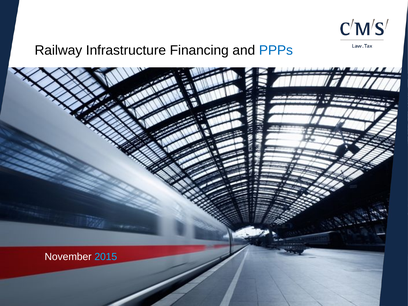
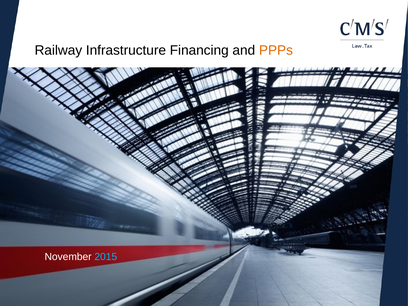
PPPs colour: blue -> orange (276, 51)
